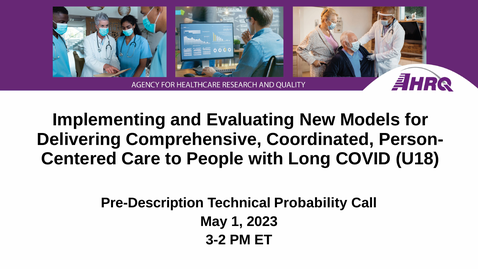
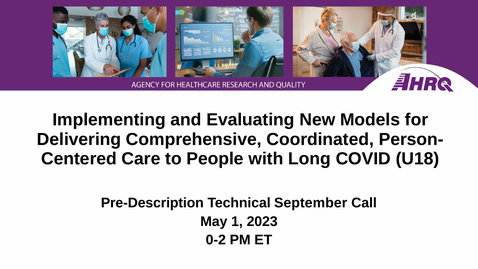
Probability: Probability -> September (311, 203)
3-2: 3-2 -> 0-2 (216, 240)
